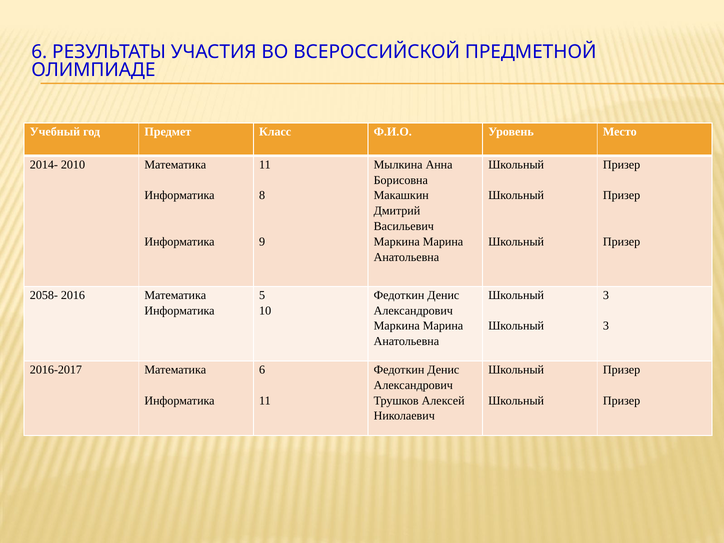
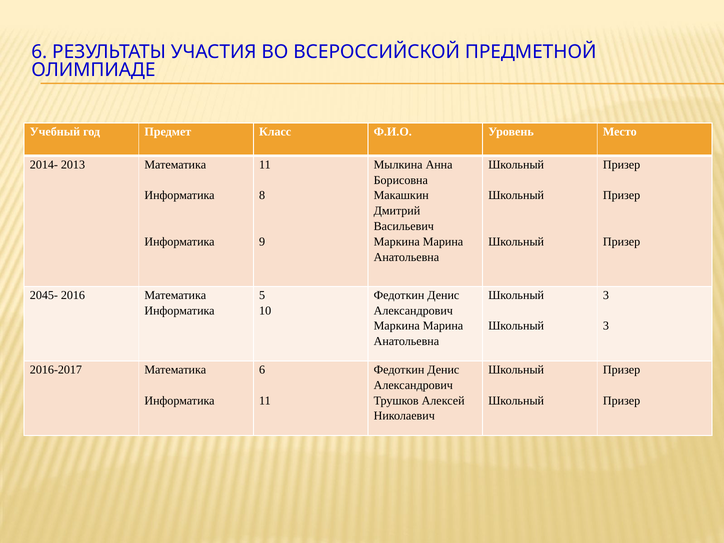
2010: 2010 -> 2013 (73, 165)
2058-: 2058- -> 2045- (44, 295)
